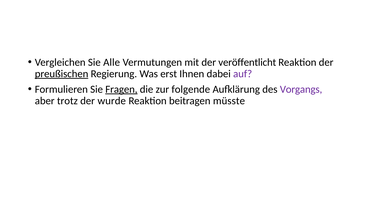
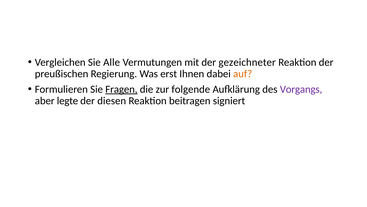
veröffentlicht: veröffentlicht -> gezeichneter (247, 62)
preußischen underline: present -> none (62, 74)
auf colour: purple -> orange (243, 74)
trotz: trotz -> legte (67, 101)
wurde: wurde -> diesen (112, 101)
müsste: müsste -> signiert (229, 101)
